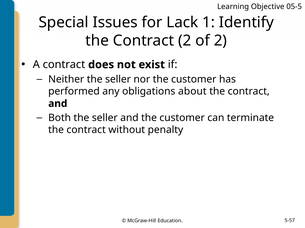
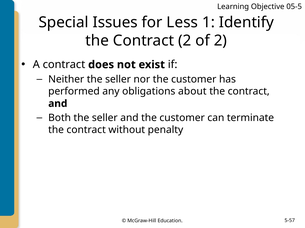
Lack: Lack -> Less (182, 22)
